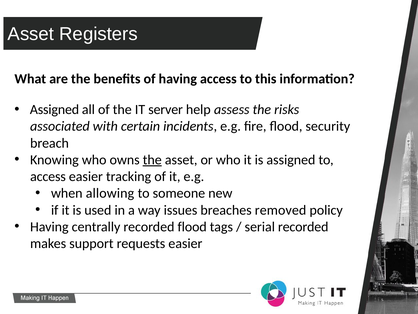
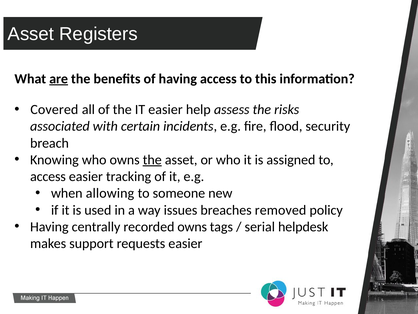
are underline: none -> present (59, 79)
Assigned: Assigned -> Covered (54, 109)
IT server: server -> easier (165, 109)
recorded flood: flood -> owns (192, 226)
serial recorded: recorded -> helpdesk (303, 226)
